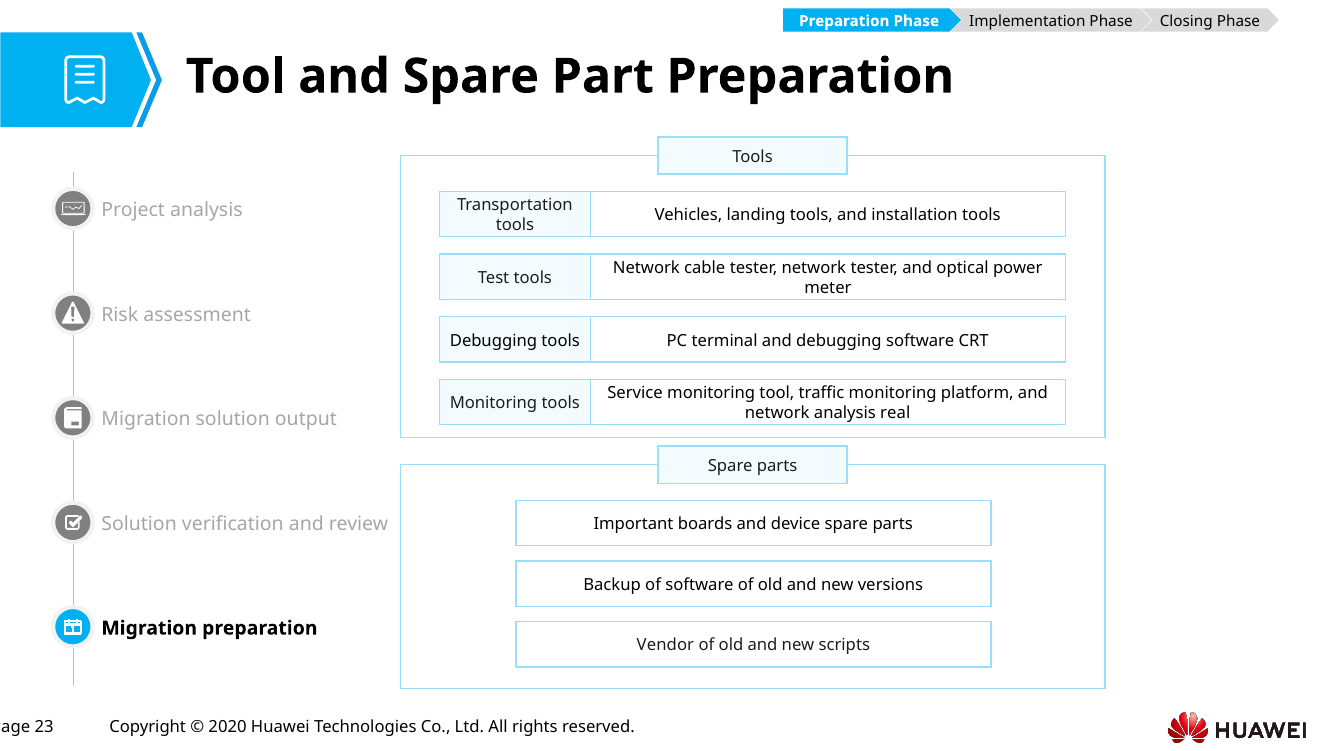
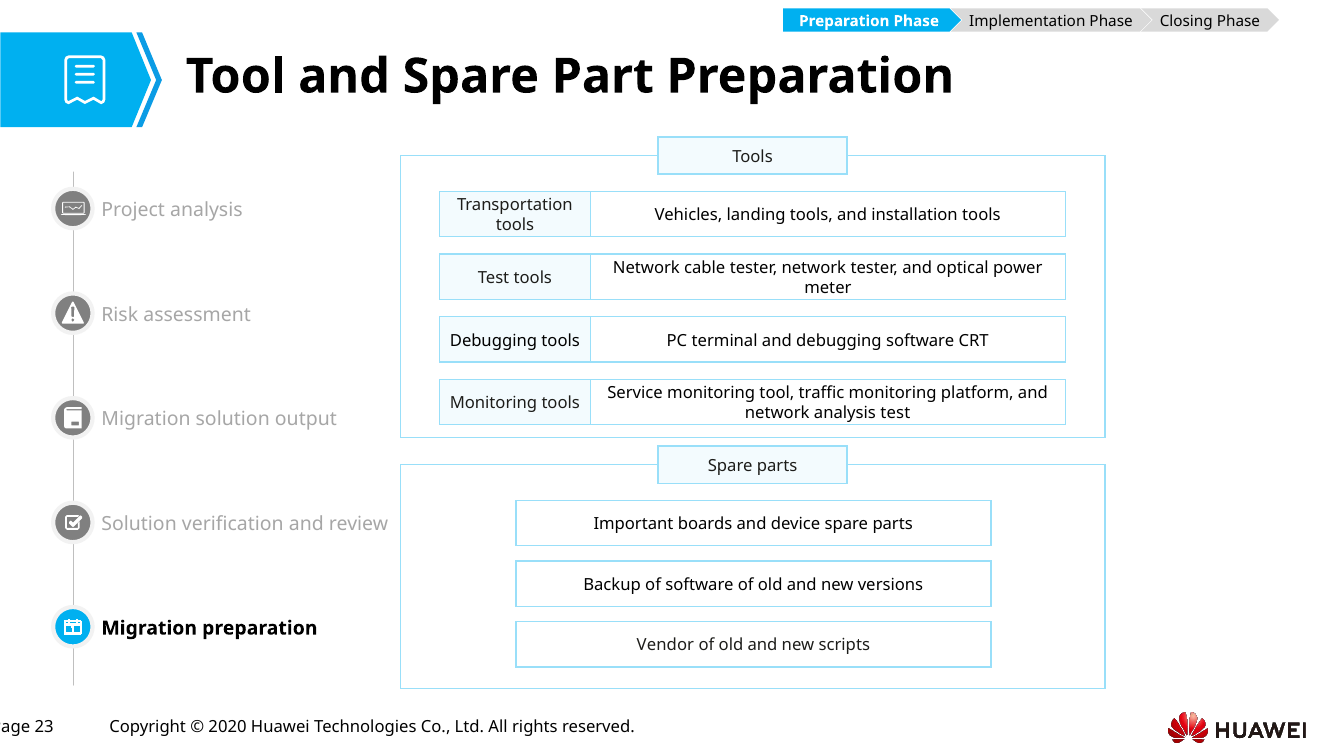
analysis real: real -> test (895, 413)
